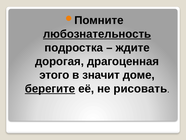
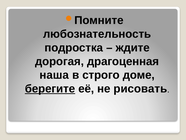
любознательность underline: present -> none (97, 34)
этого: этого -> наша (54, 75)
значит: значит -> строго (101, 75)
